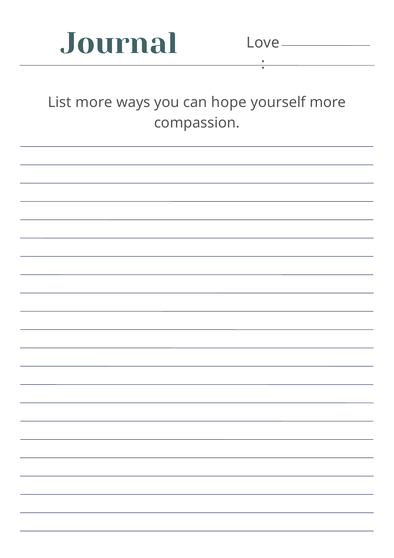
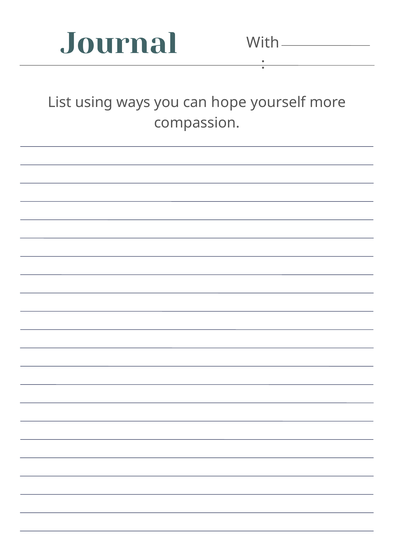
Love: Love -> With (263, 43)
List more: more -> using (94, 102)
